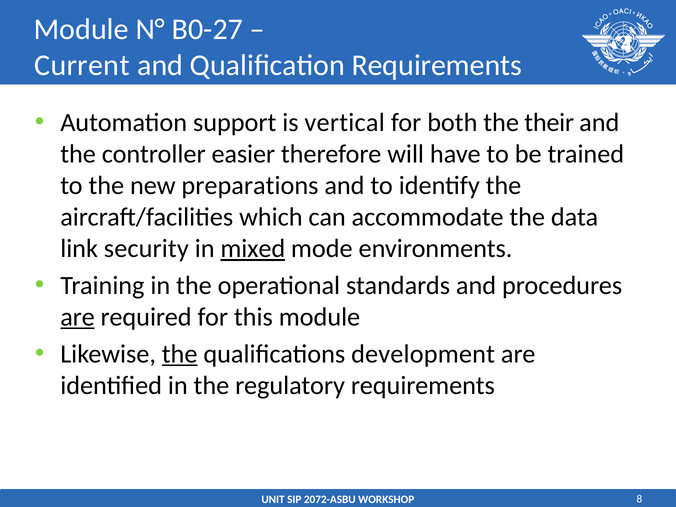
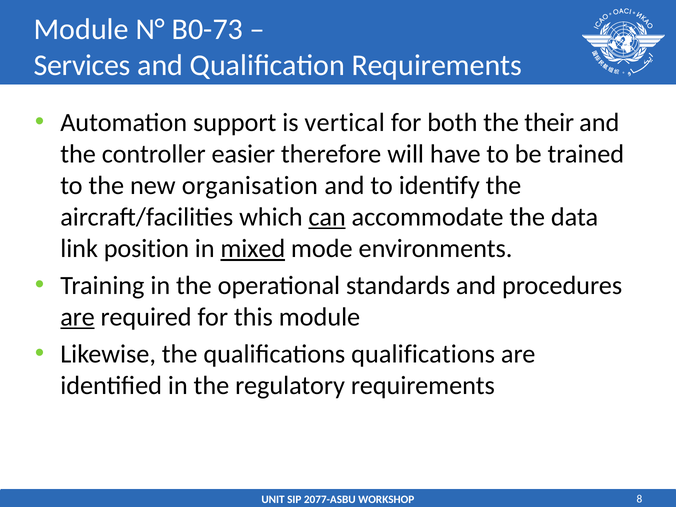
B0-27: B0-27 -> B0-73 (207, 29)
Current: Current -> Services (82, 65)
preparations: preparations -> organisation (250, 186)
can underline: none -> present (327, 217)
security: security -> position (146, 249)
the underline: present -> none (180, 354)
qualifications development: development -> qualifications (423, 354)
2072-ASBU: 2072-ASBU -> 2077-ASBU (330, 499)
